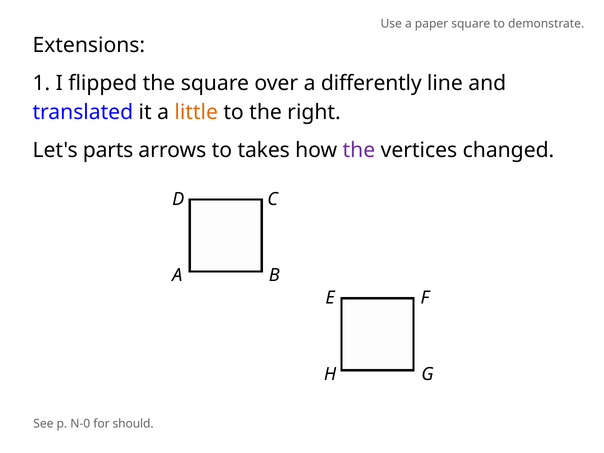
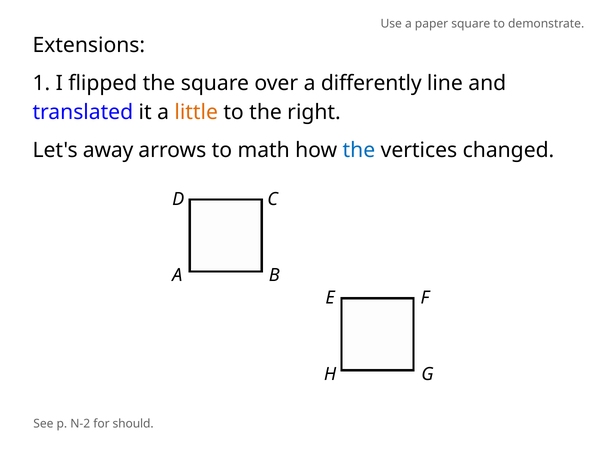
parts: parts -> away (108, 150)
takes: takes -> math (264, 150)
the colour: purple -> blue (359, 150)
N-0: N-0 -> N-2 (80, 424)
